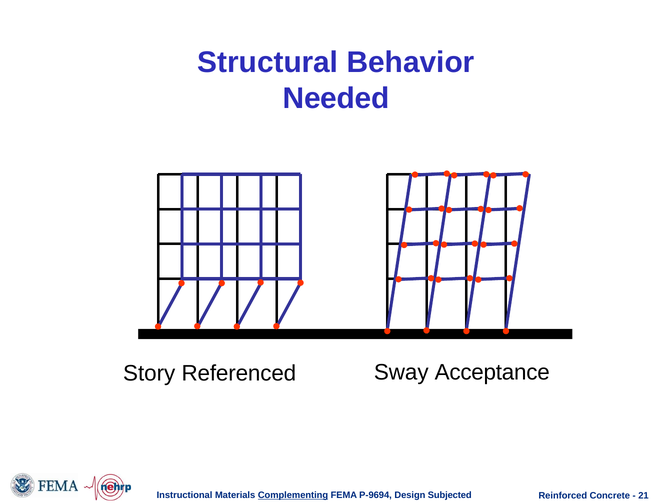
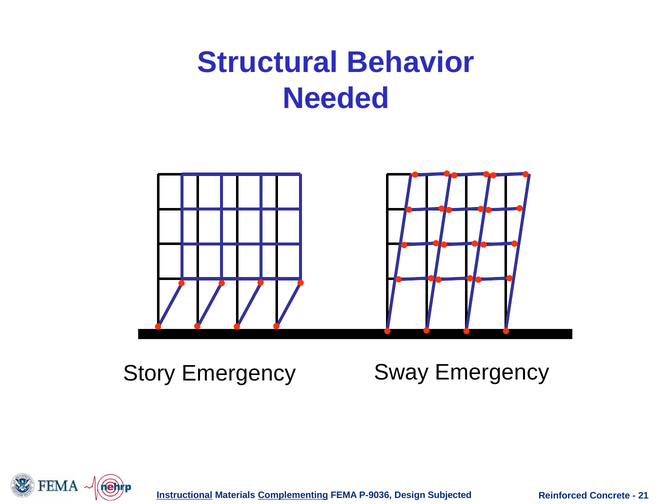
Story Referenced: Referenced -> Emergency (239, 373)
Sway Acceptance: Acceptance -> Emergency (492, 372)
Instructional underline: none -> present (185, 495)
P-9694: P-9694 -> P-9036 (376, 495)
